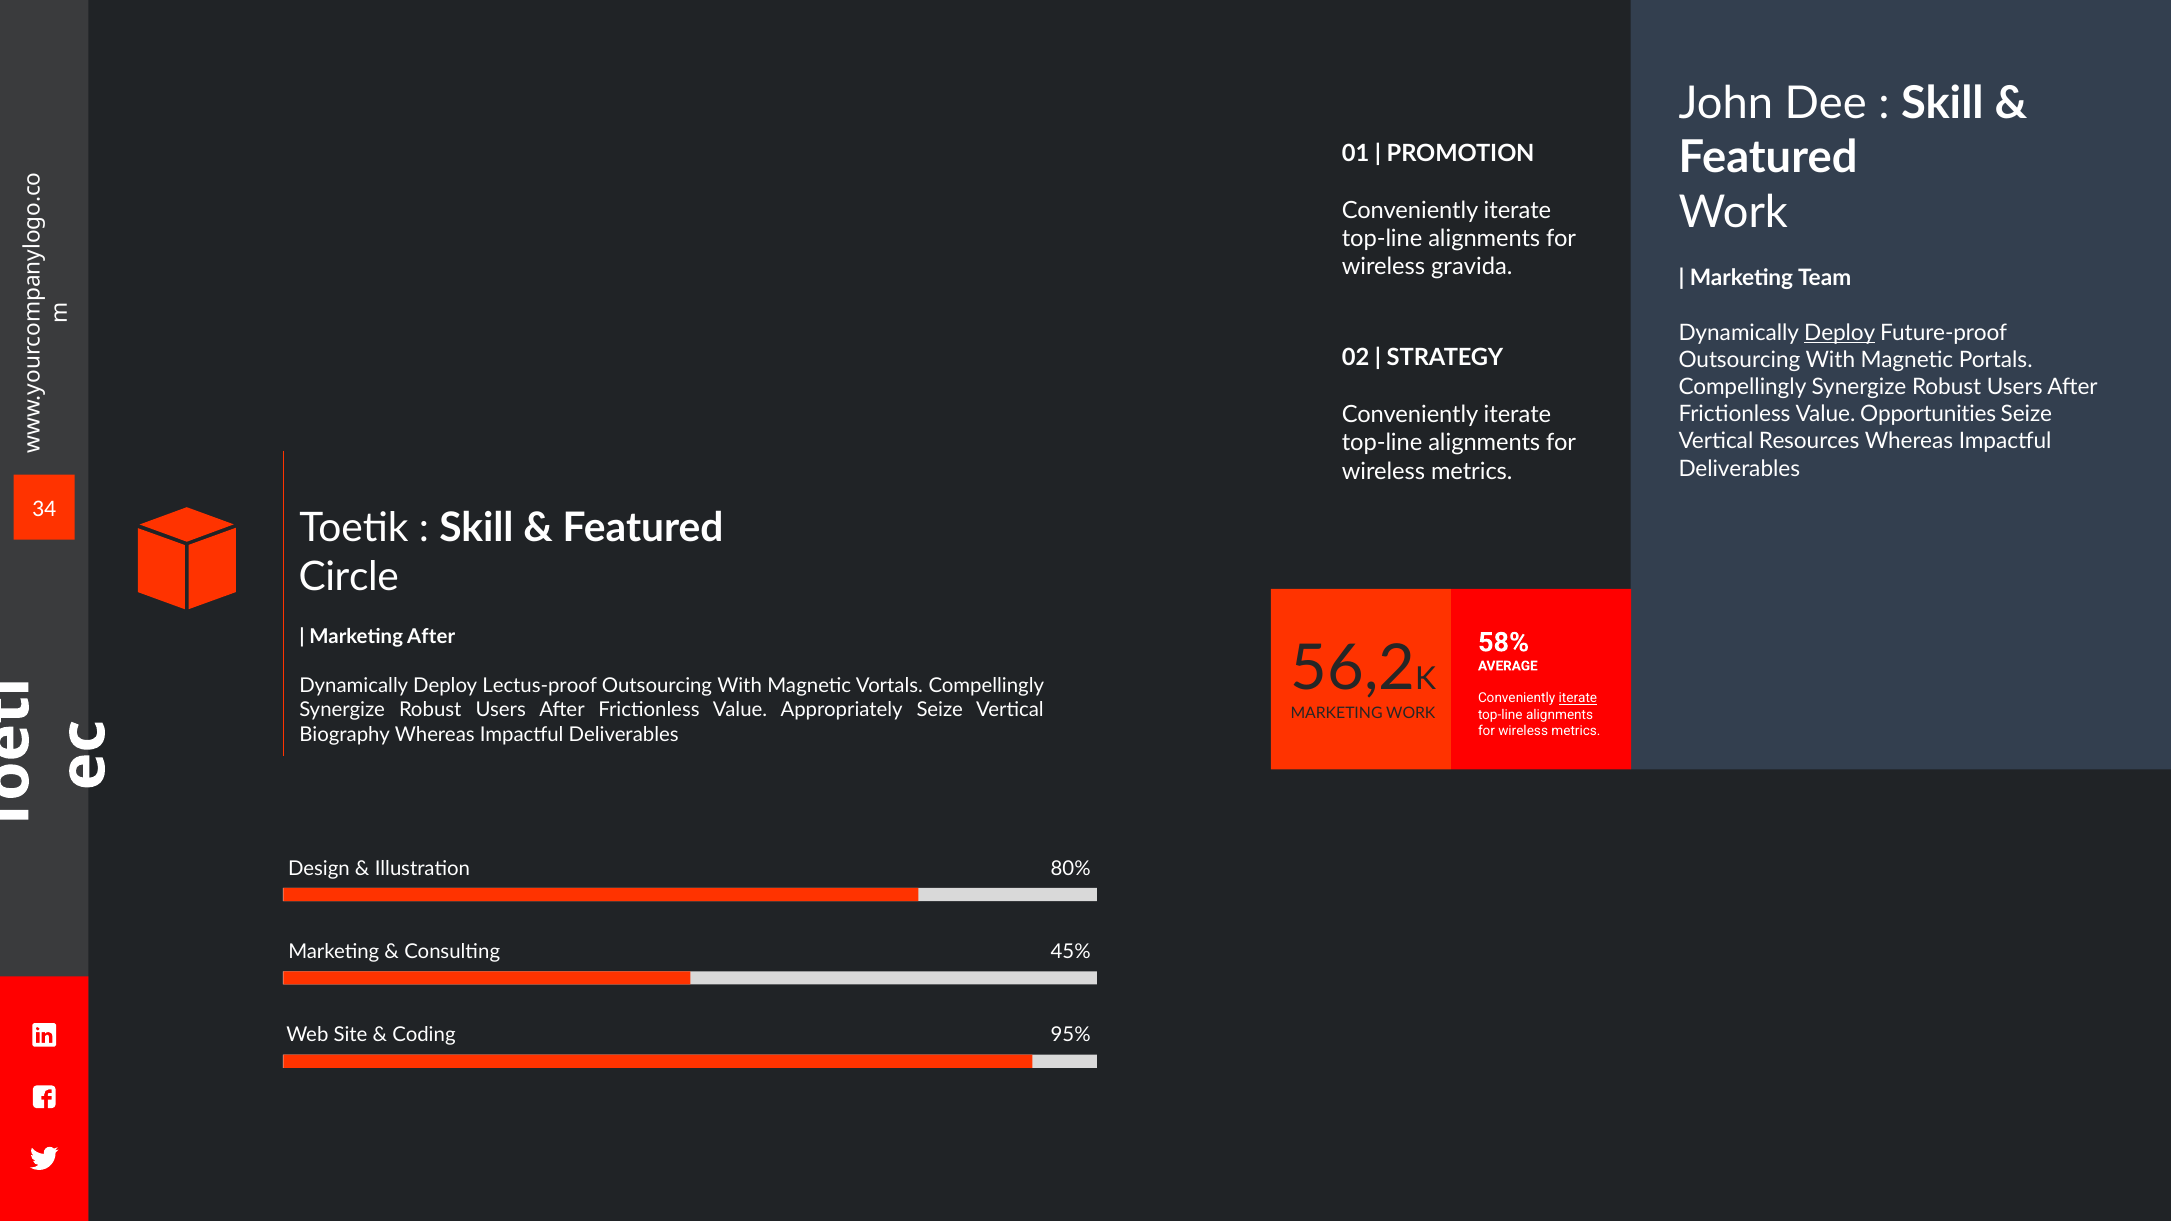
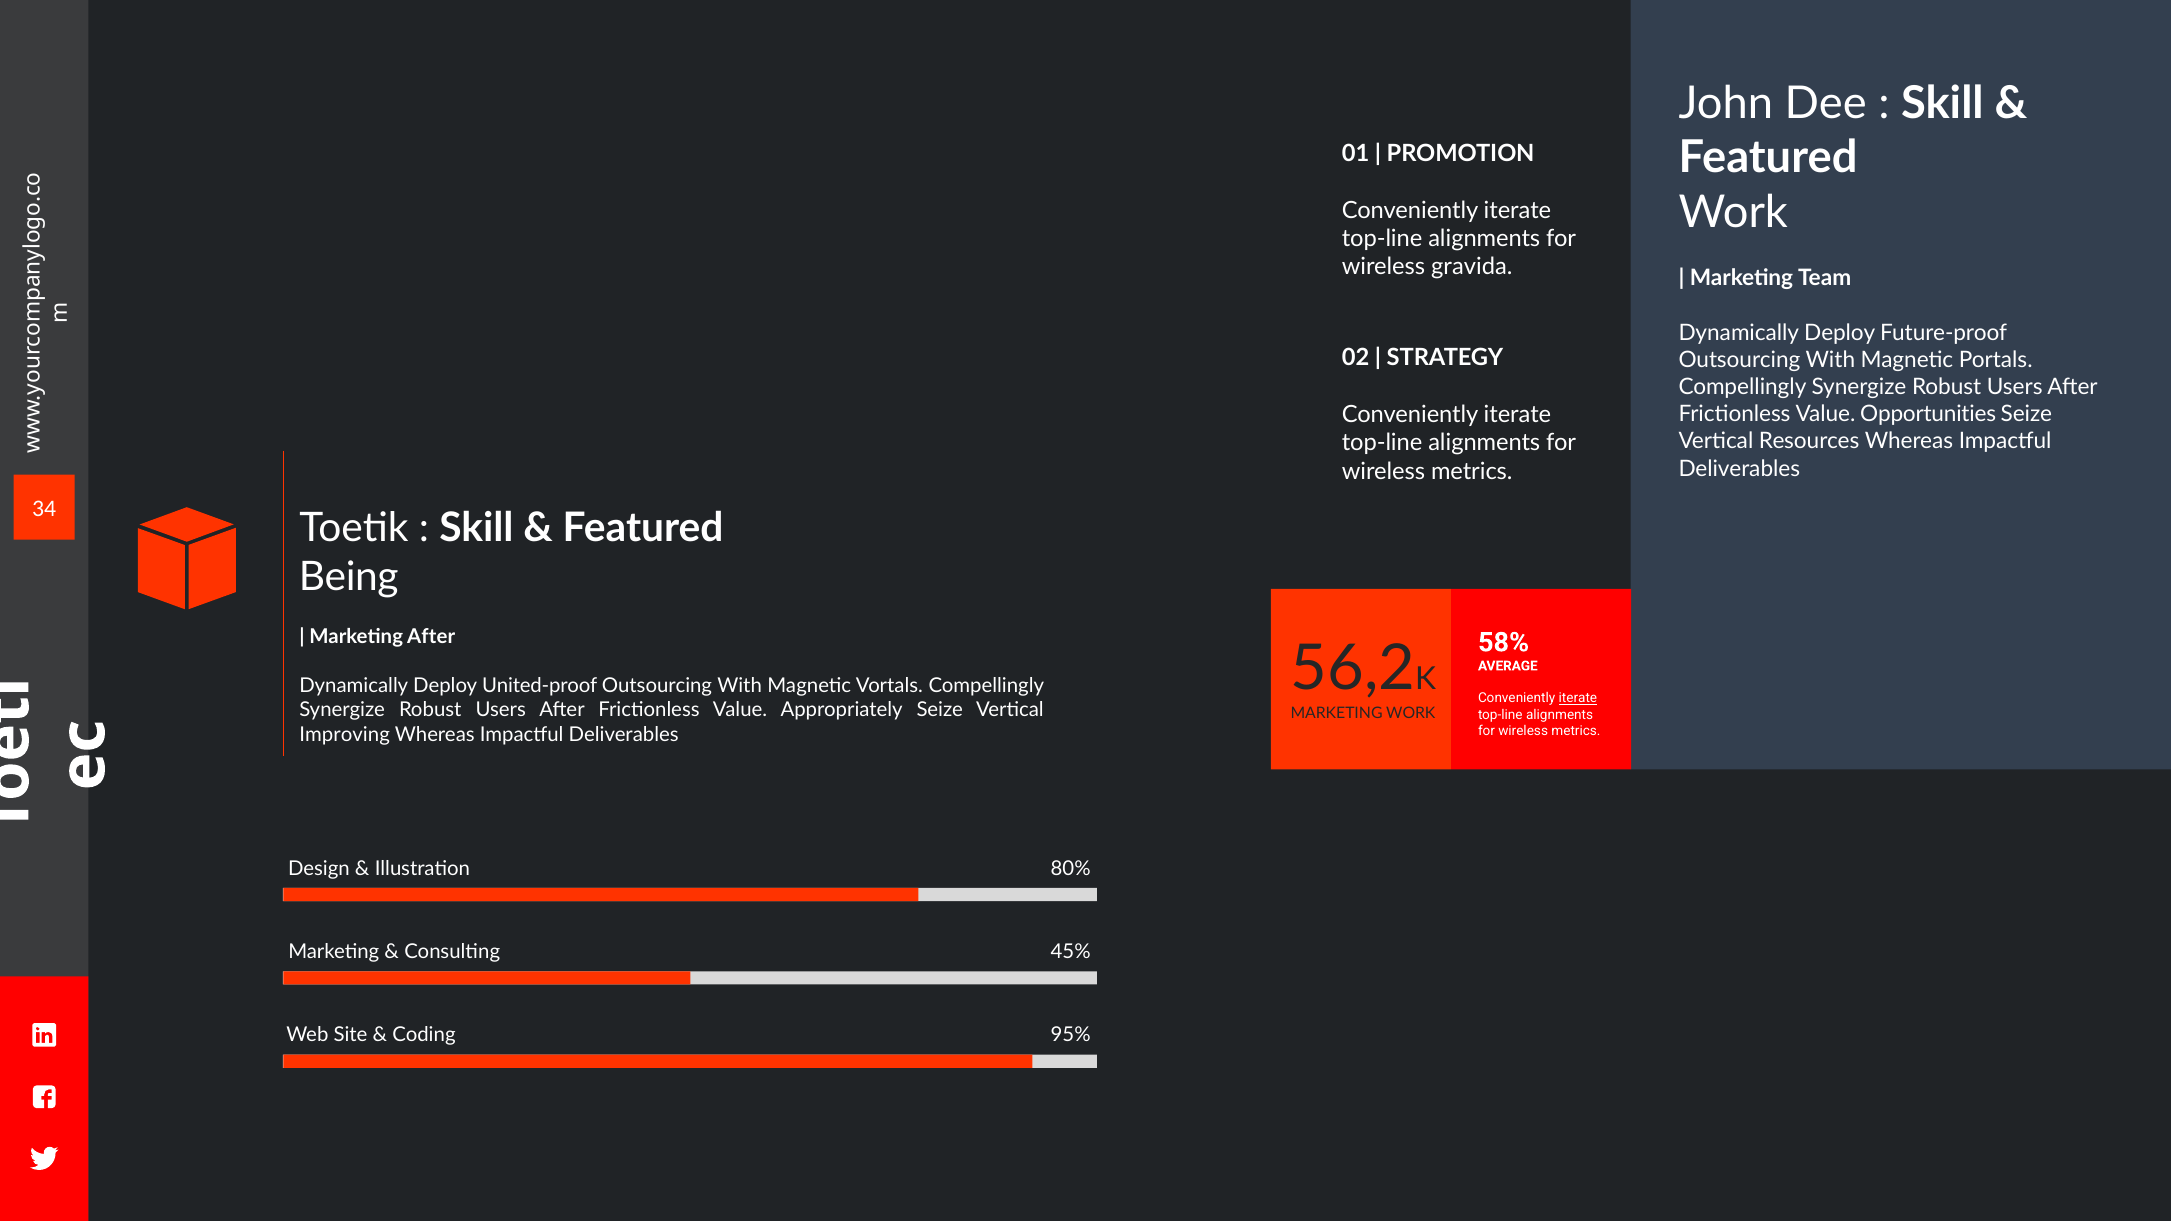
Deploy underline: present -> none (1840, 333)
Circle: Circle -> Being (349, 577)
Lectus-proof: Lectus-proof -> United-proof (540, 686)
Biography: Biography -> Improving (345, 735)
